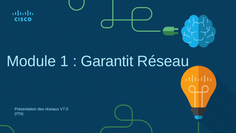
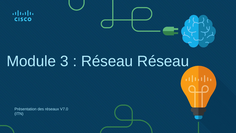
1: 1 -> 3 (64, 61)
Garantit: Garantit -> Réseau (107, 61)
